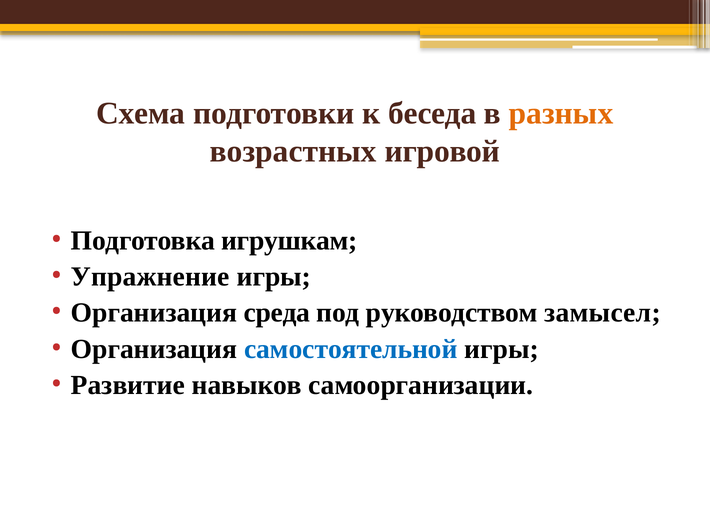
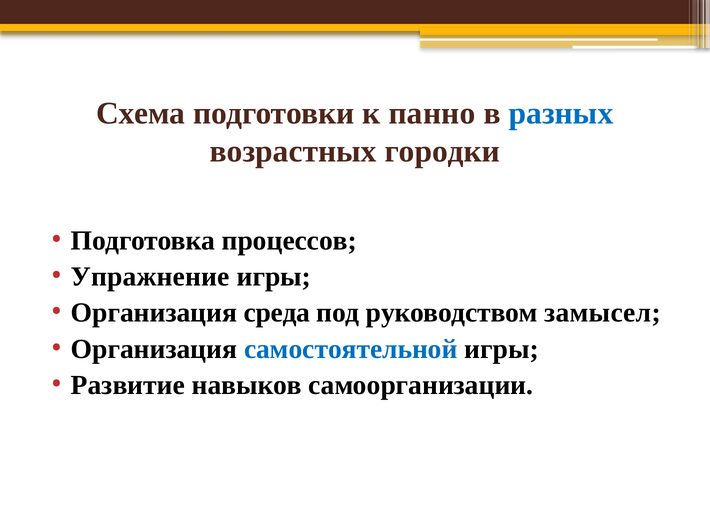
беседа: беседа -> панно (432, 113)
разных colour: orange -> blue (561, 113)
игровой: игровой -> городки (442, 151)
игрушкам: игрушкам -> процессов (289, 241)
